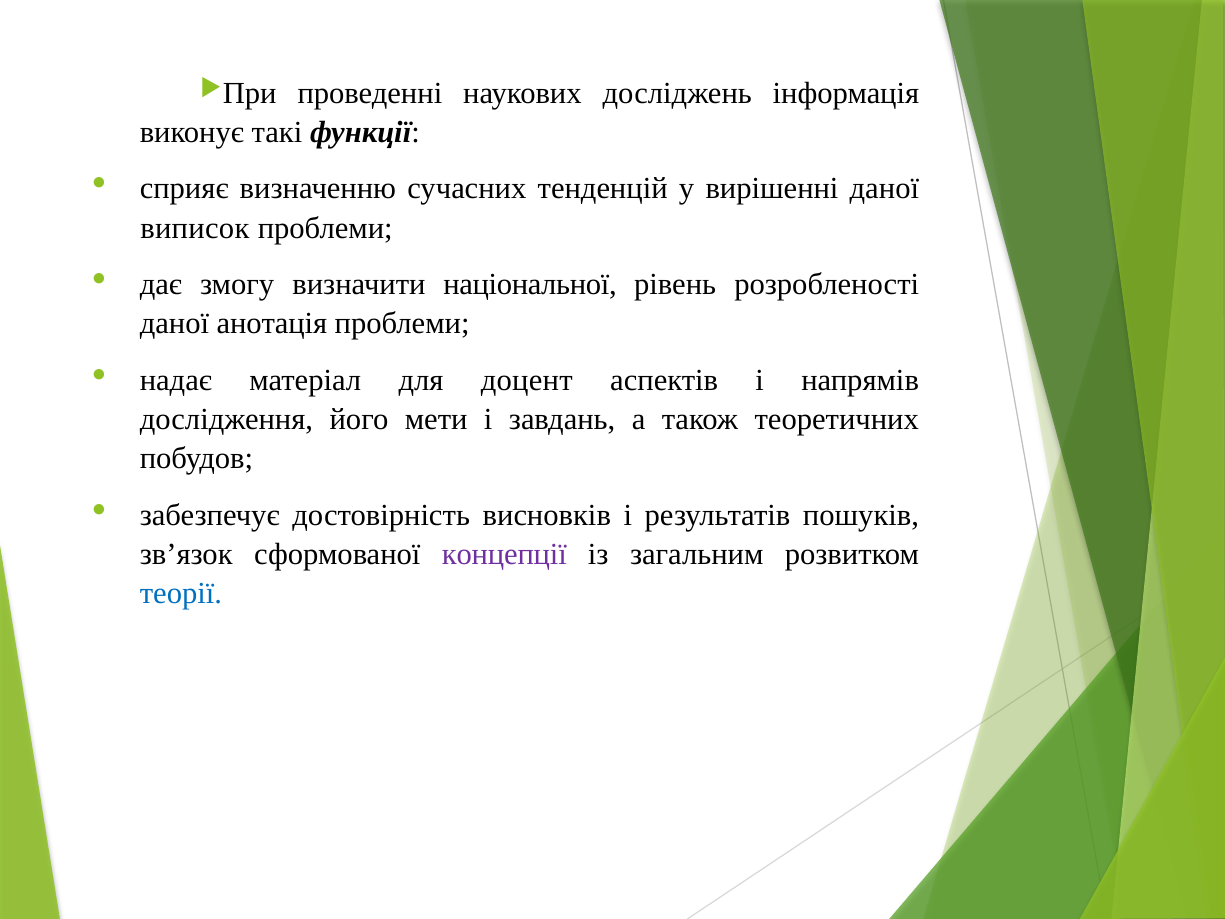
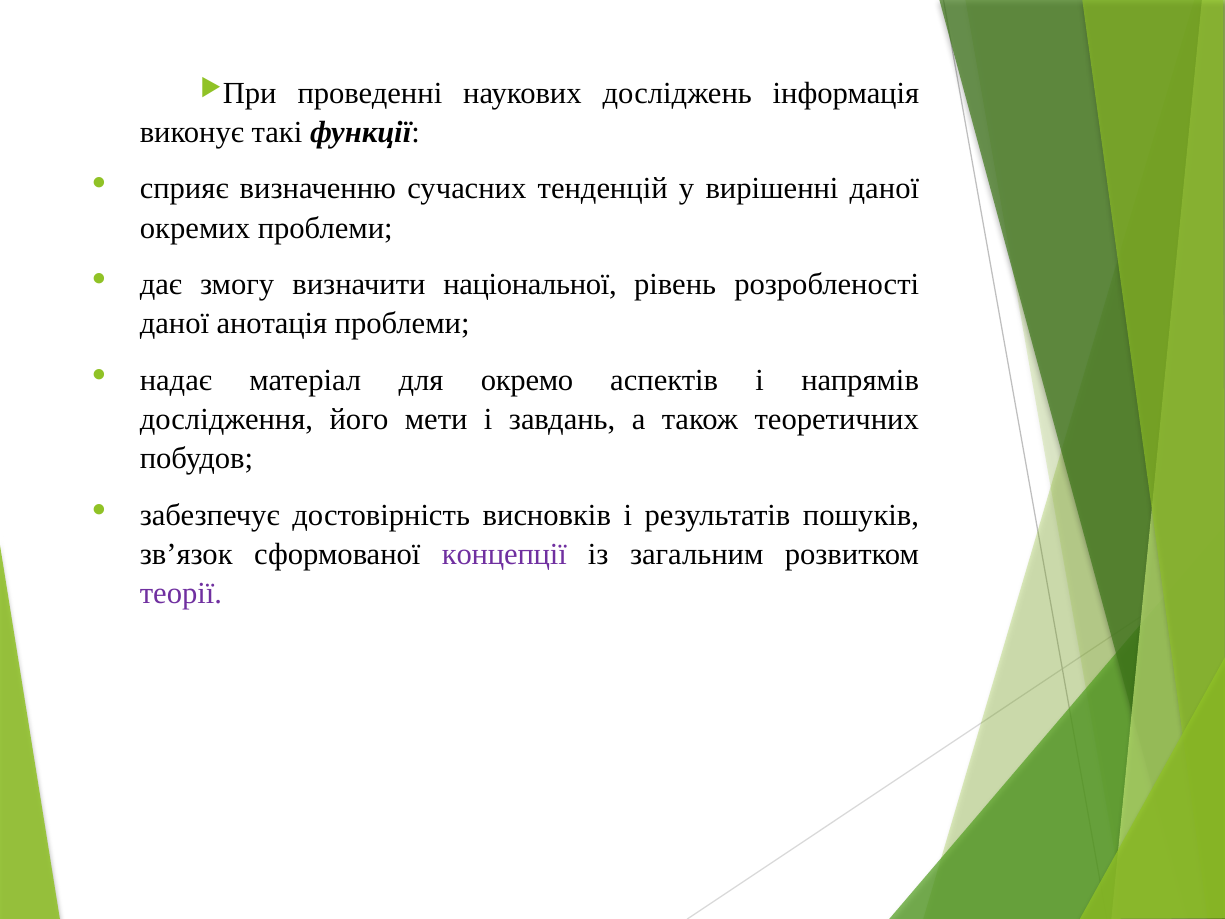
виписок: виписок -> окремих (195, 228)
доцент: доцент -> окремо (527, 380)
теорії colour: blue -> purple (181, 594)
